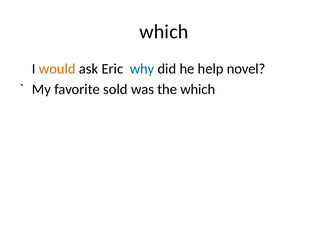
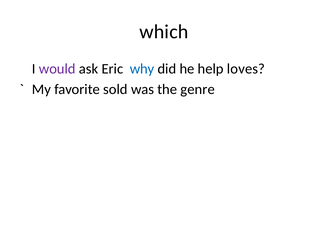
would colour: orange -> purple (57, 69)
novel: novel -> loves (246, 69)
the which: which -> genre (198, 89)
